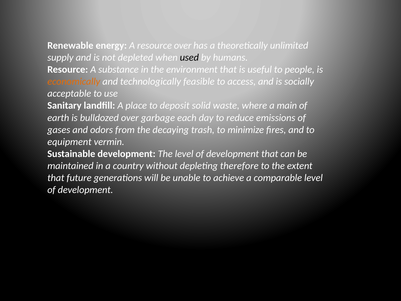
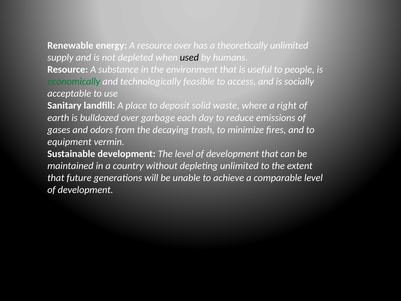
economically colour: orange -> green (74, 82)
main: main -> right (287, 106)
depleting therefore: therefore -> unlimited (239, 166)
